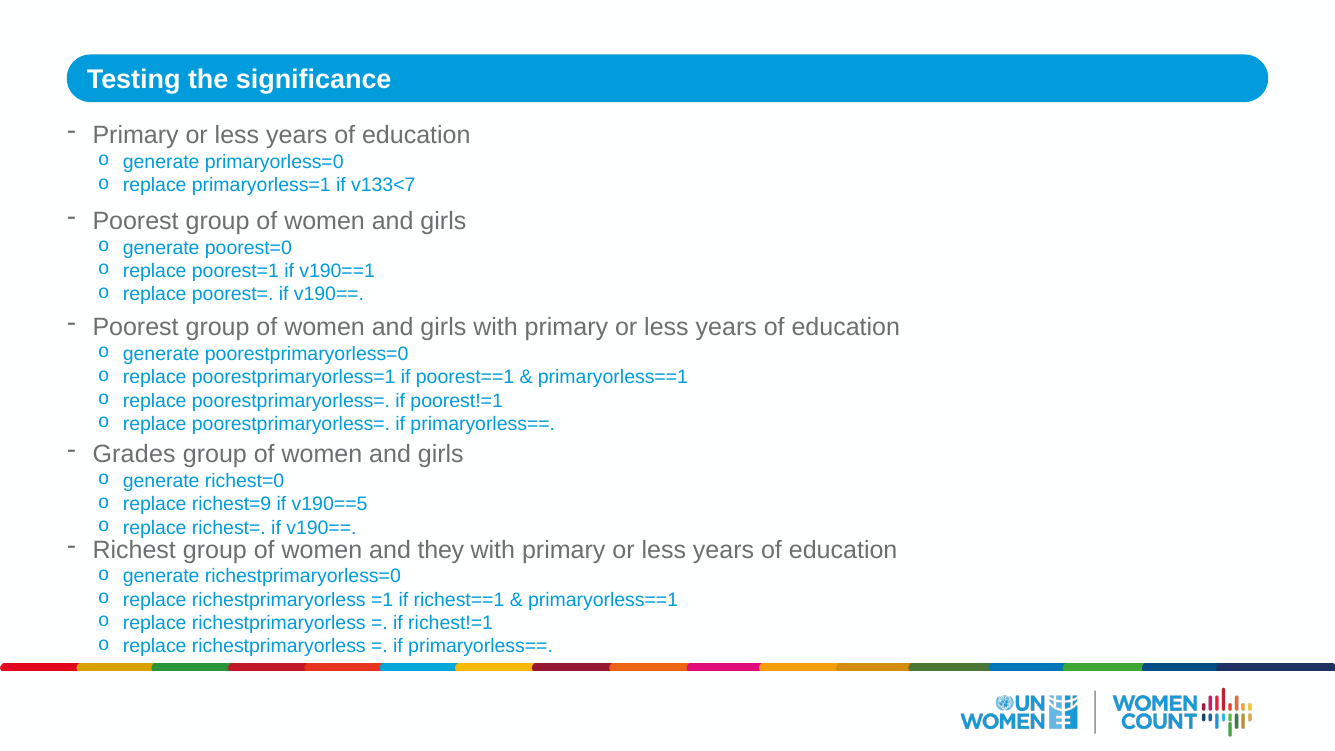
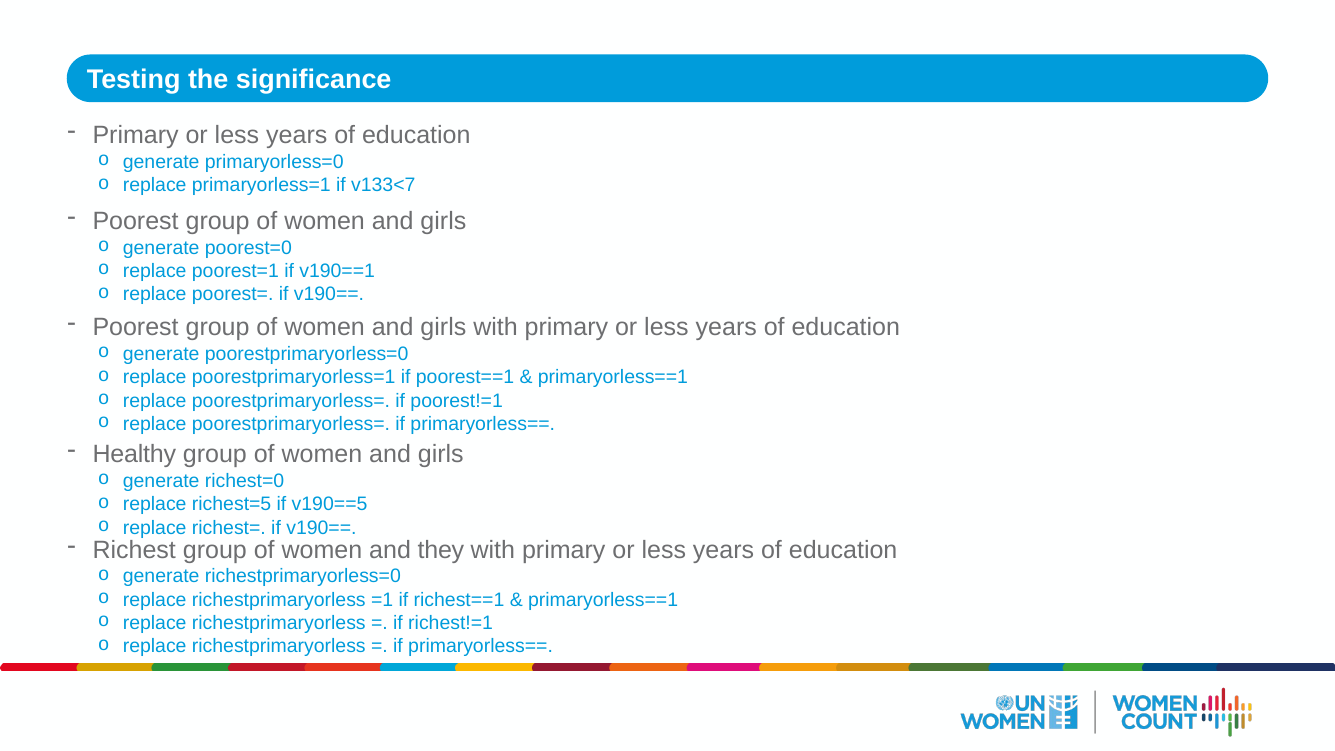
Grades: Grades -> Healthy (134, 455)
richest=9: richest=9 -> richest=5 (232, 504)
